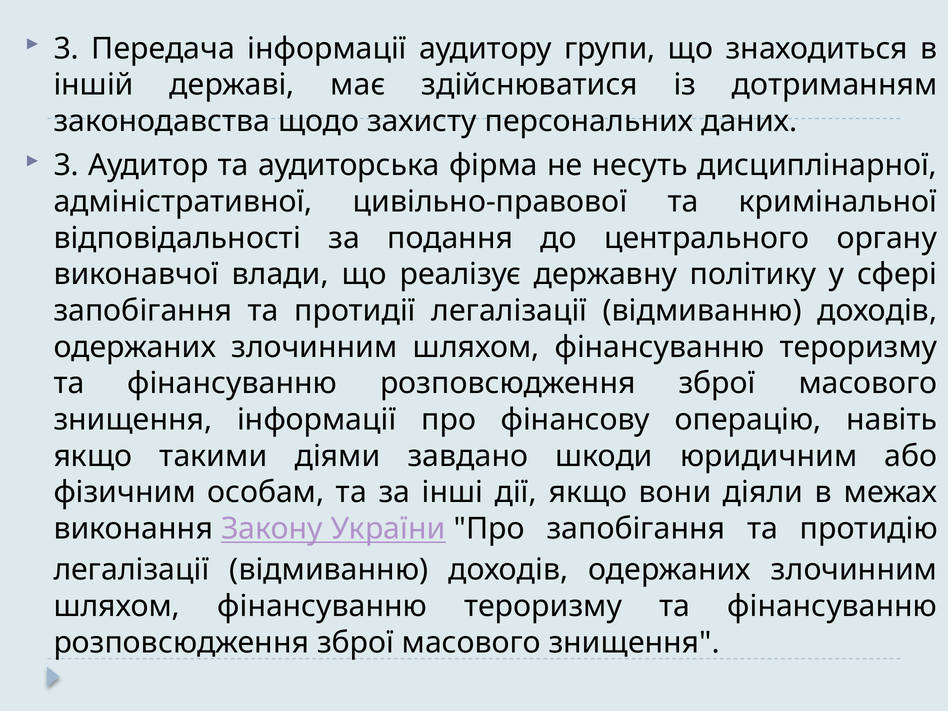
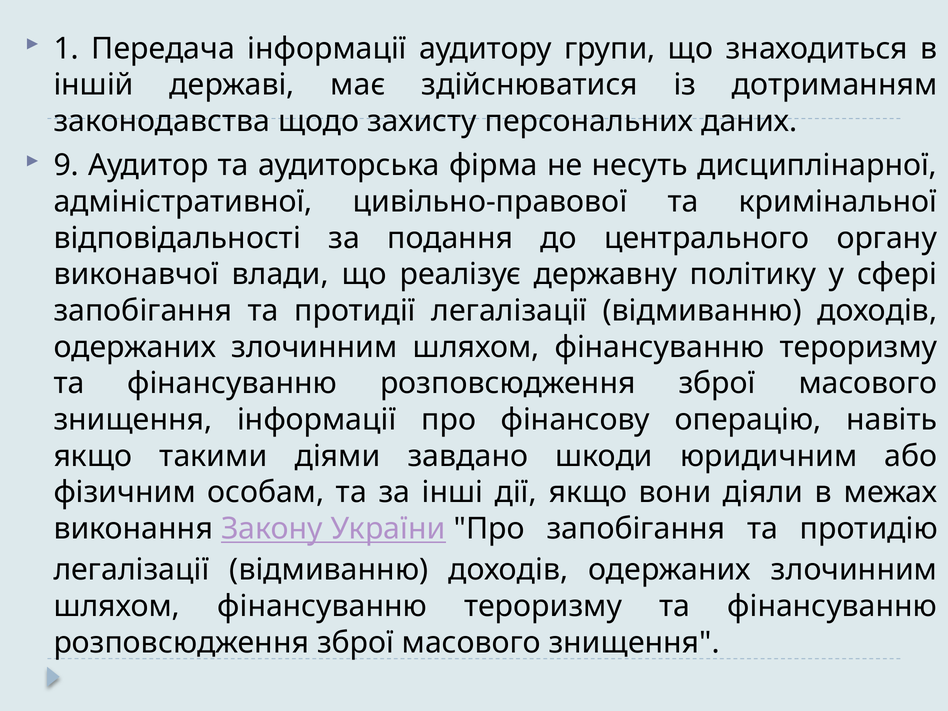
3: 3 -> 1 (66, 49)
3: 3 -> 9 (66, 166)
